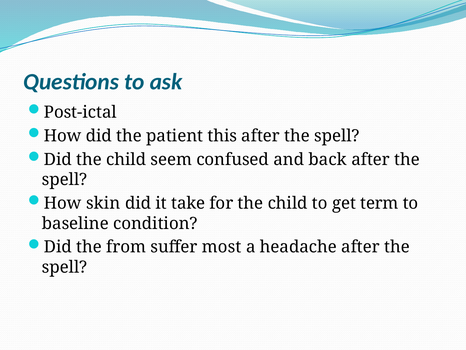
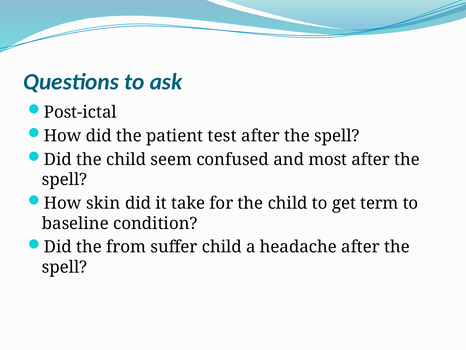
this: this -> test (222, 136)
back: back -> most (328, 159)
suffer most: most -> child (222, 247)
